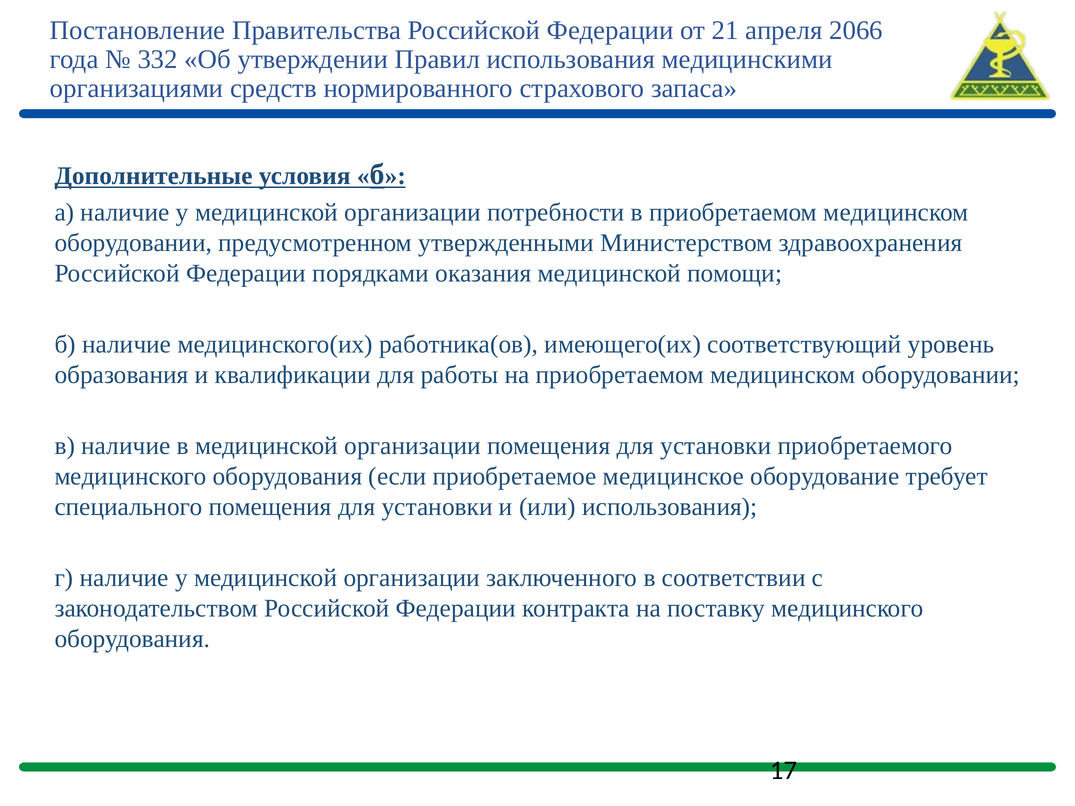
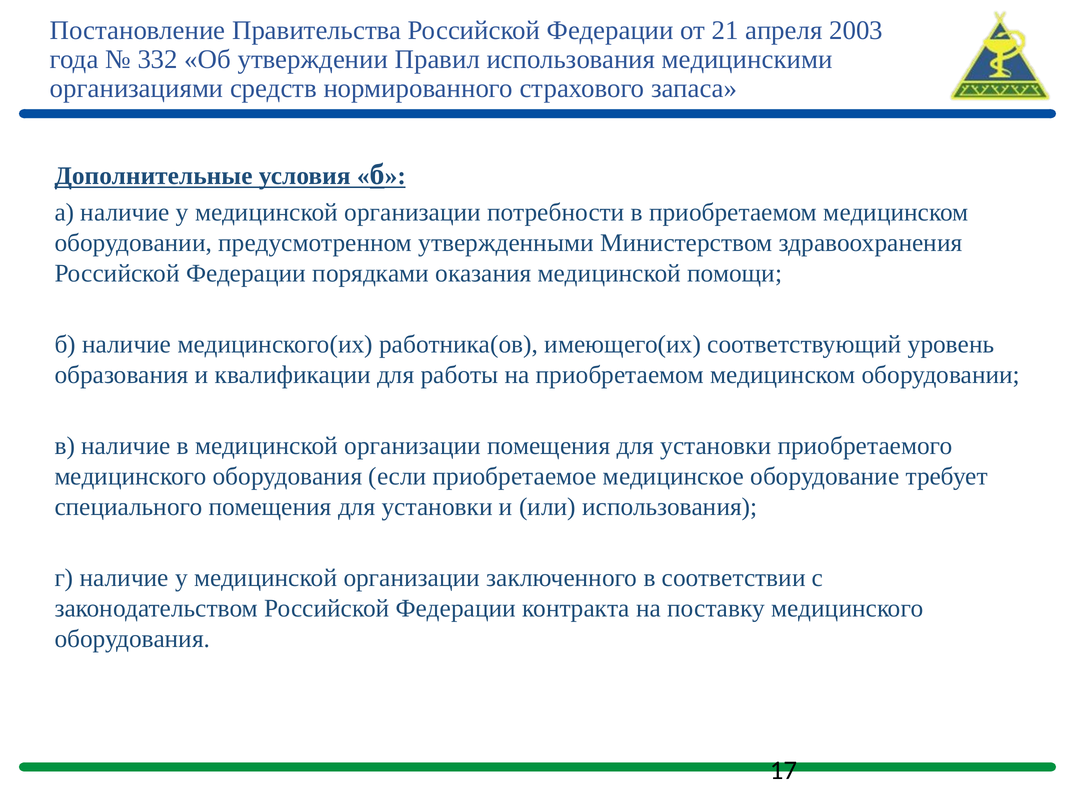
2066: 2066 -> 2003 (856, 30)
